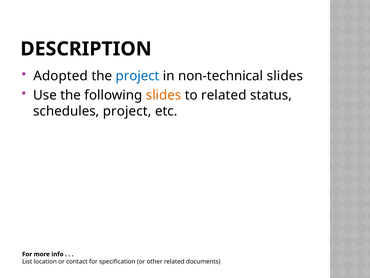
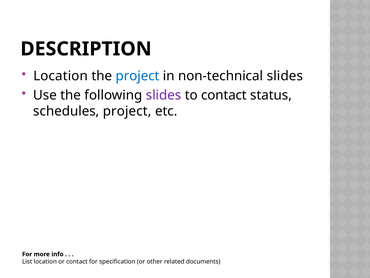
Adopted: Adopted -> Location (61, 76)
slides colour: orange -> purple (164, 95)
to related: related -> contact (224, 95)
